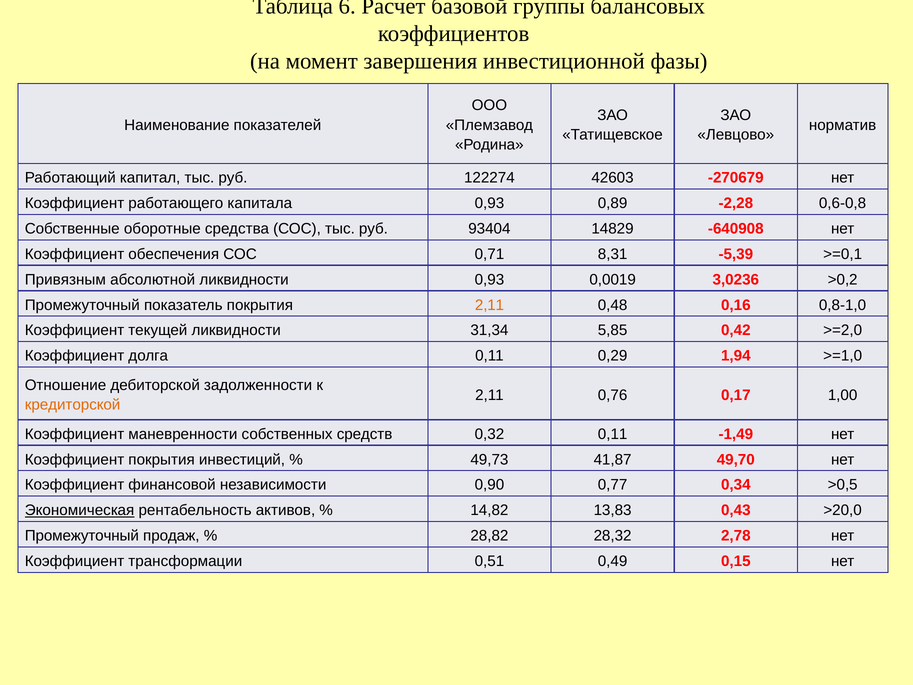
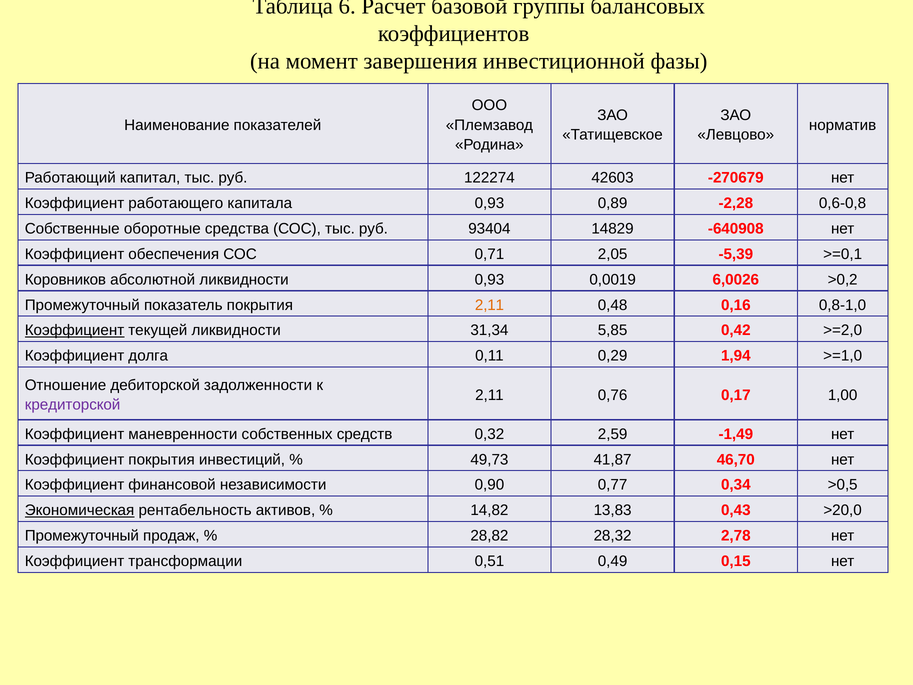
8,31: 8,31 -> 2,05 (613, 254)
Привязным: Привязным -> Коровников (65, 279)
3,0236: 3,0236 -> 6,0026 (736, 279)
Коэффициент underline: none -> present (75, 330)
кредиторской colour: orange -> purple (73, 405)
0,32 0,11: 0,11 -> 2,59 (613, 434)
49,70: 49,70 -> 46,70 (736, 459)
